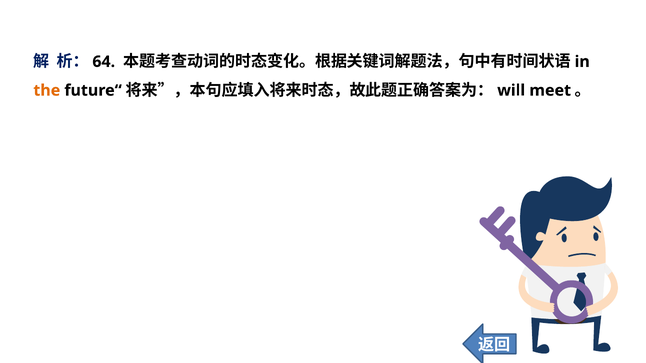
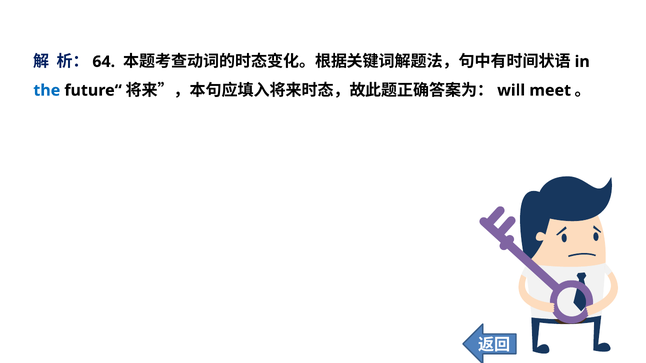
the colour: orange -> blue (47, 91)
